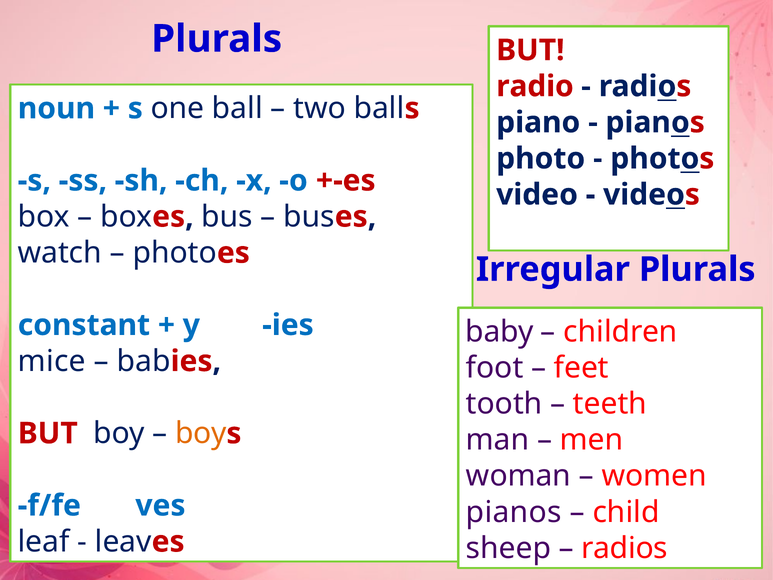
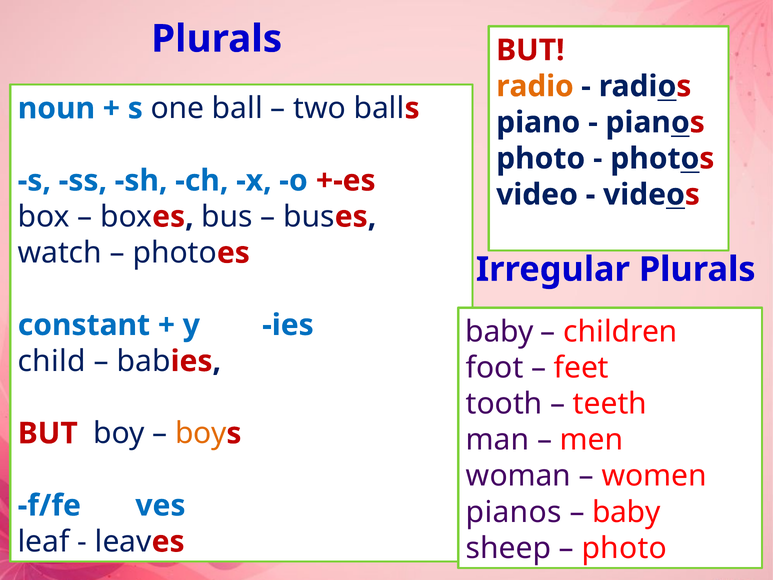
radio colour: red -> orange (535, 86)
mice: mice -> child (52, 361)
child: child -> baby (626, 512)
radios: radios -> photo (624, 548)
